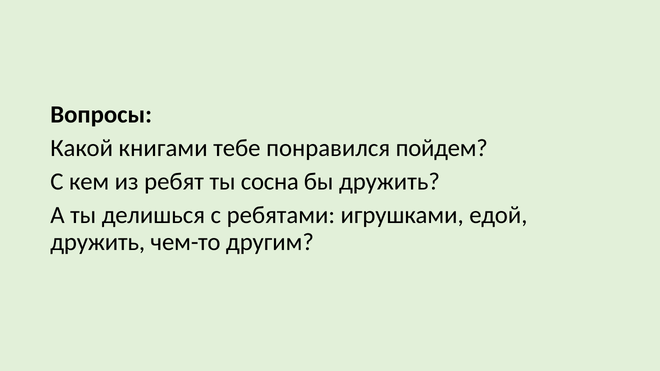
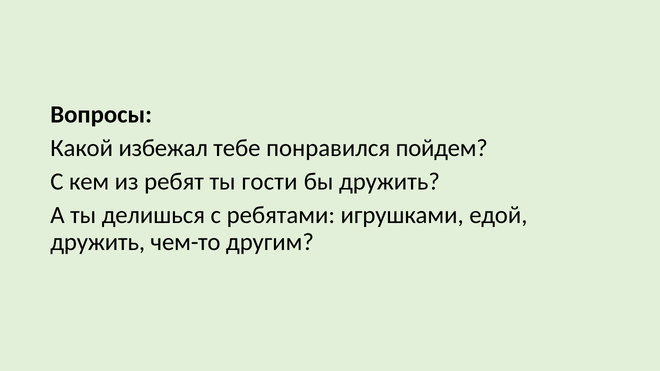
книгами: книгами -> избежал (163, 148)
сосна: сосна -> гости (270, 182)
